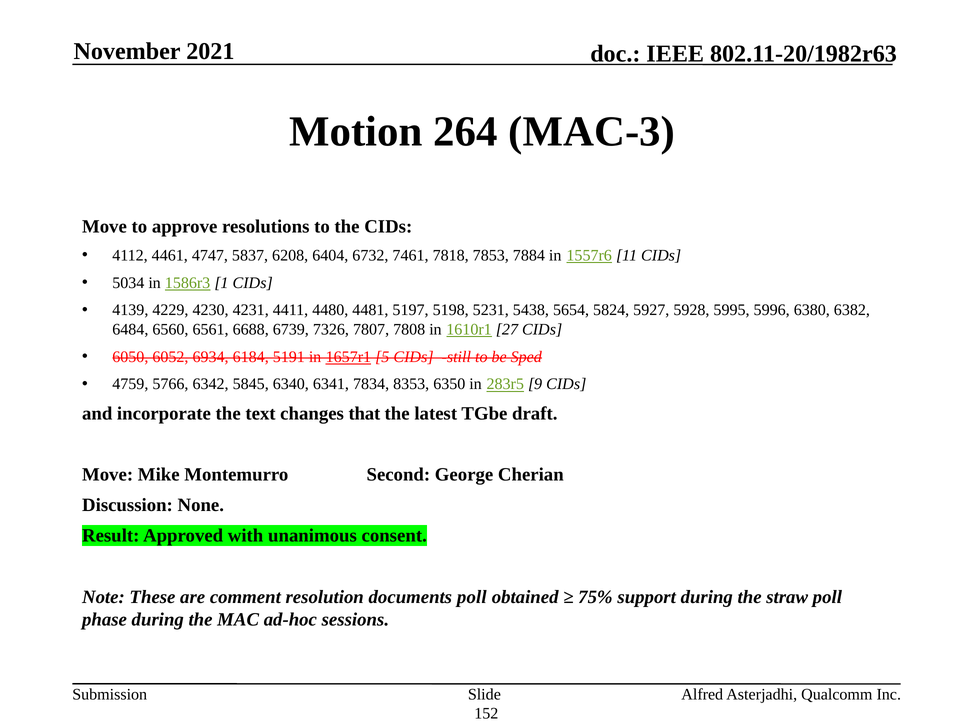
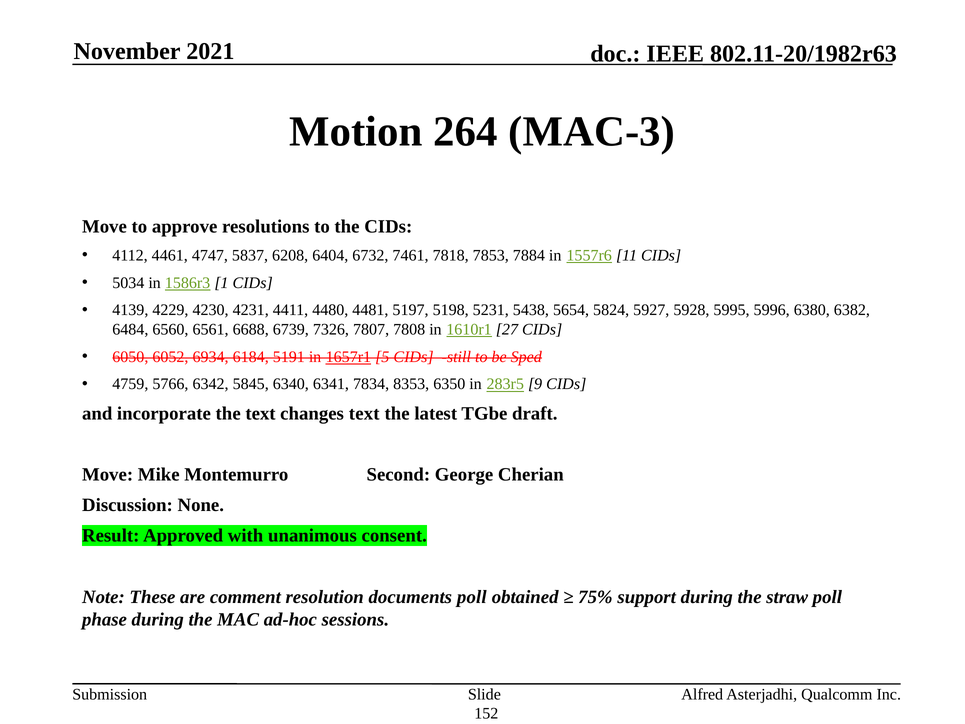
changes that: that -> text (364, 413)
